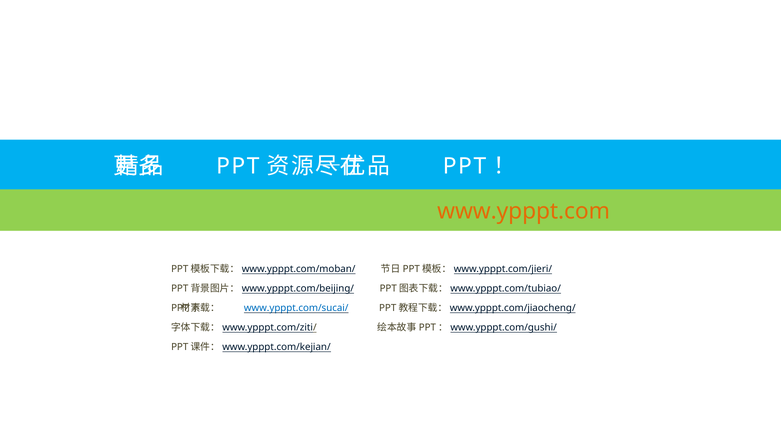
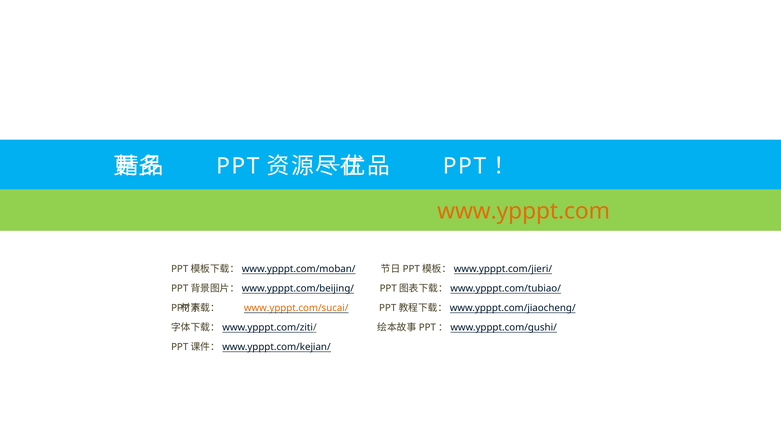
www.ypppt.com/sucai/ colour: blue -> orange (296, 308)
